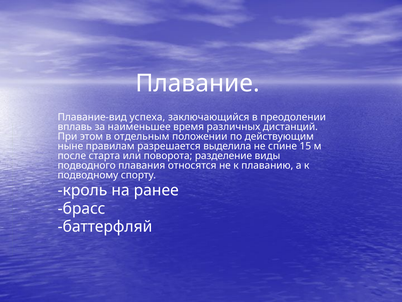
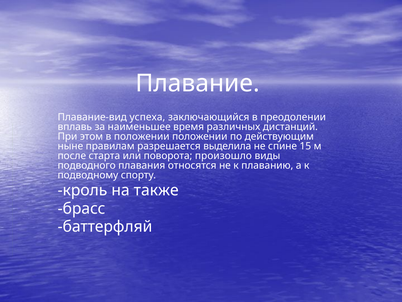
в отдельным: отдельным -> положении (142, 136)
разделение: разделение -> произошло (223, 156)
ранее: ранее -> также (156, 190)
